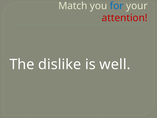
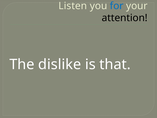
Match: Match -> Listen (73, 6)
attention colour: red -> black (125, 18)
well: well -> that (115, 64)
